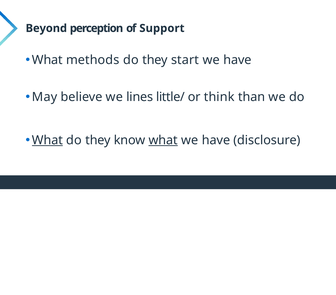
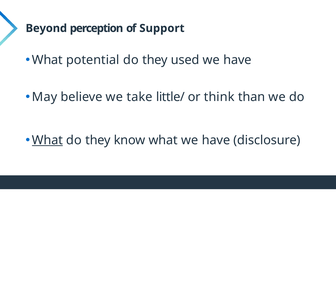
methods: methods -> potential (93, 60)
start: start -> used (185, 60)
lines: lines -> take (140, 97)
what underline: present -> none (163, 140)
